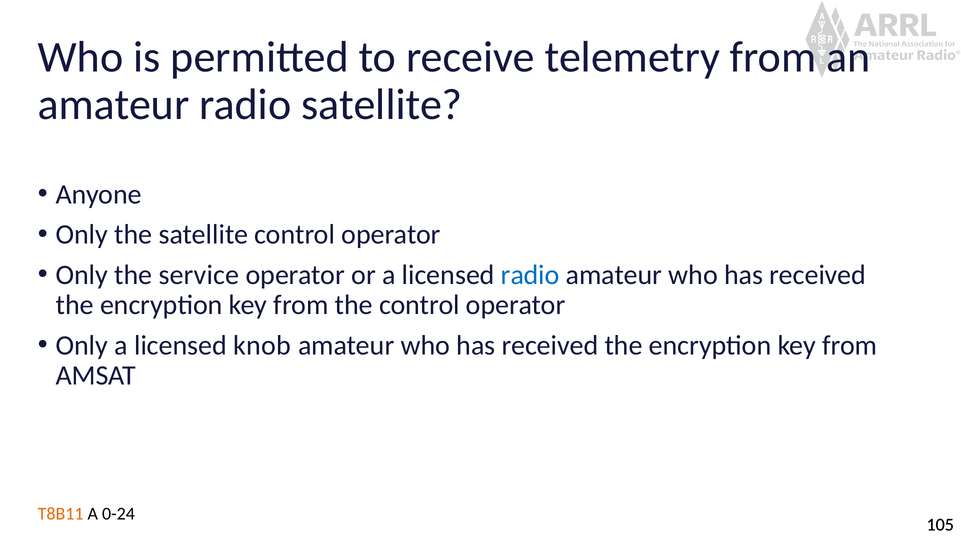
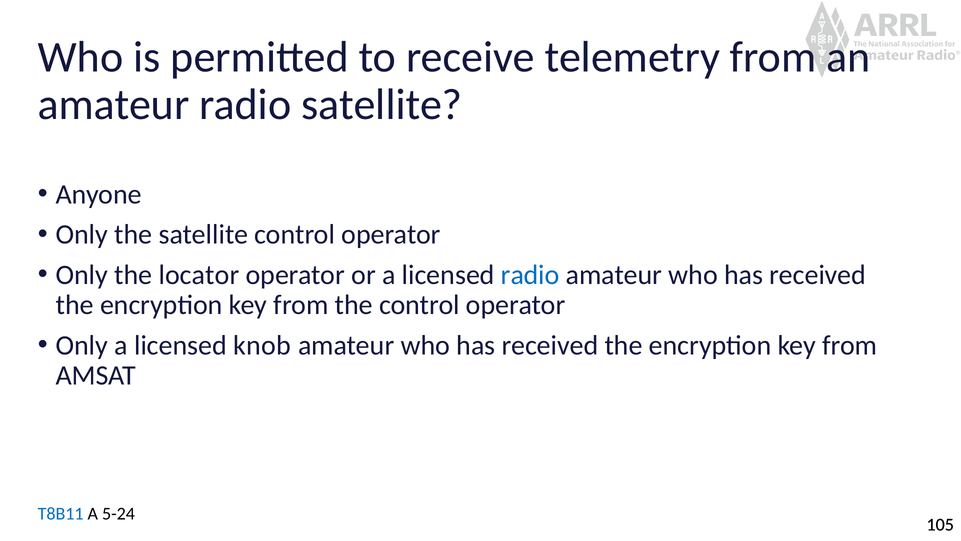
service: service -> locator (199, 275)
T8B11 colour: orange -> blue (61, 514)
0-24: 0-24 -> 5-24 (119, 514)
